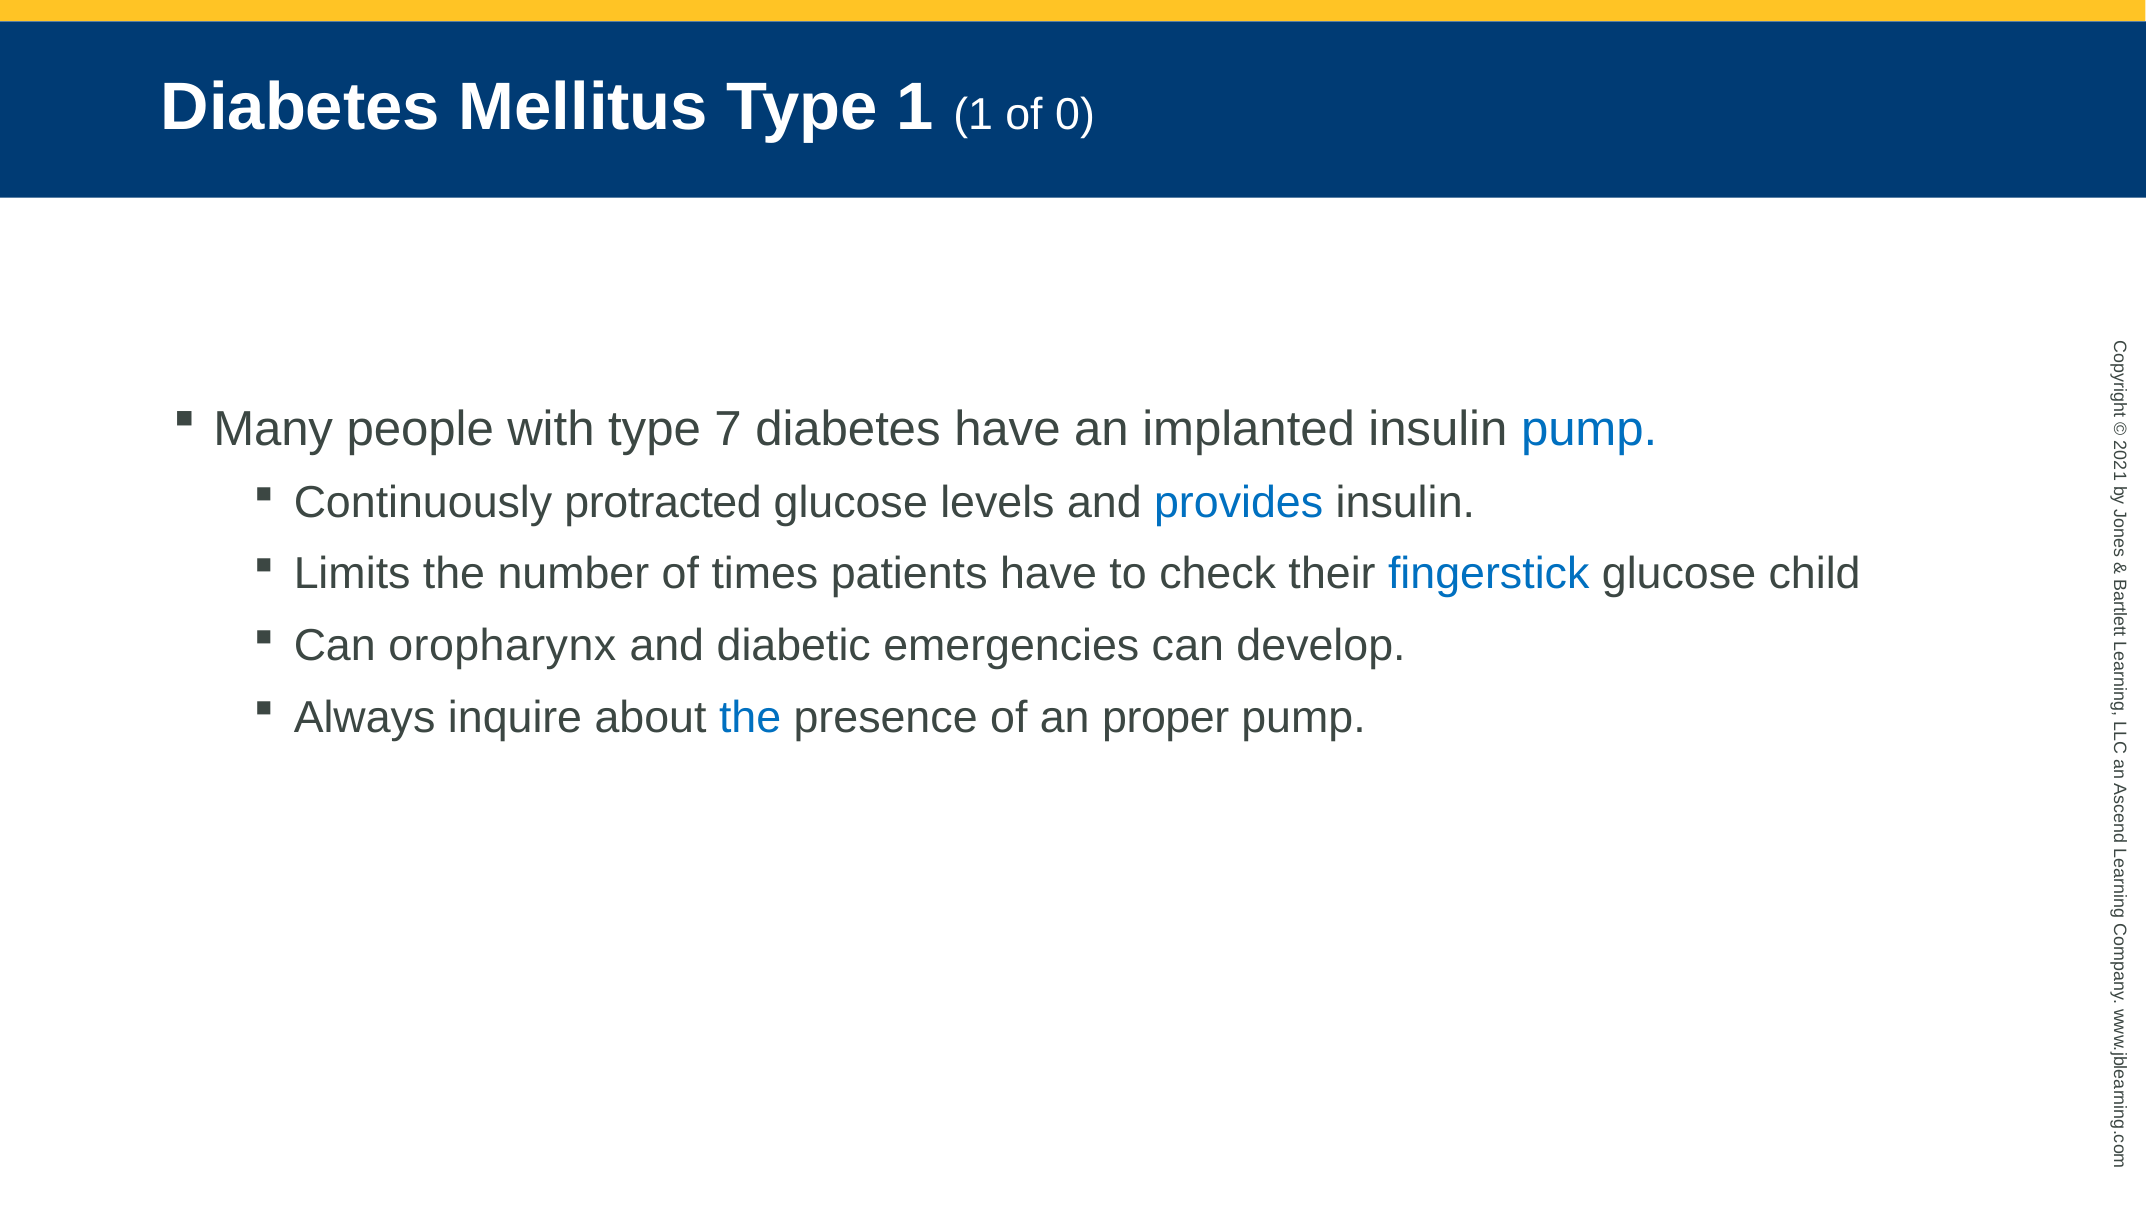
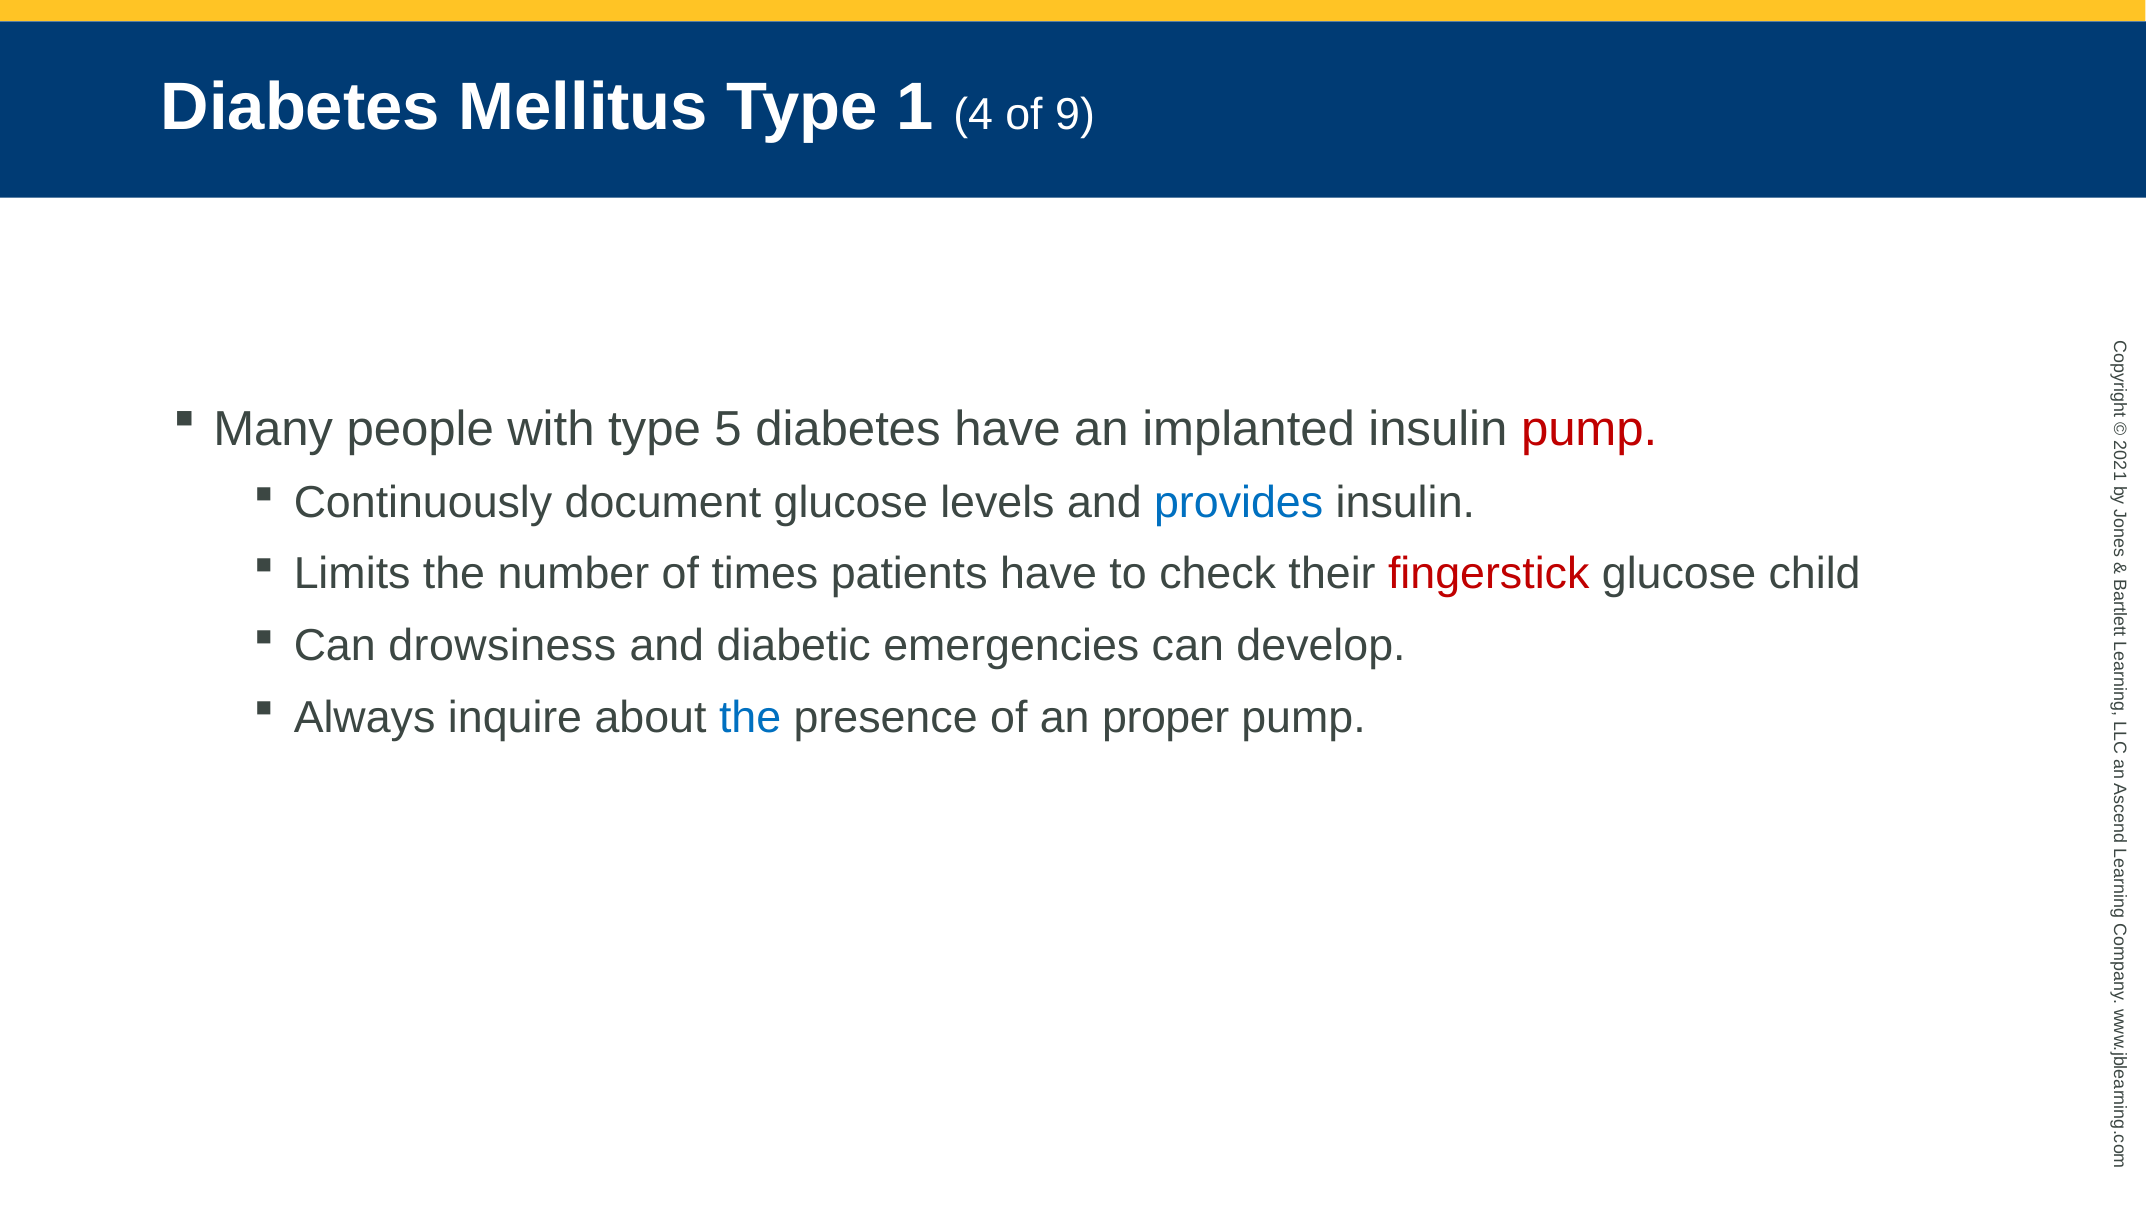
1 1: 1 -> 4 (973, 115)
of 0: 0 -> 9 (1075, 115)
7: 7 -> 5 (728, 429)
pump colour: blue -> red (1589, 429)
protracted: protracted -> document (663, 503)
fingerstick colour: blue -> red (1489, 574)
oropharynx: oropharynx -> drowsiness (502, 646)
